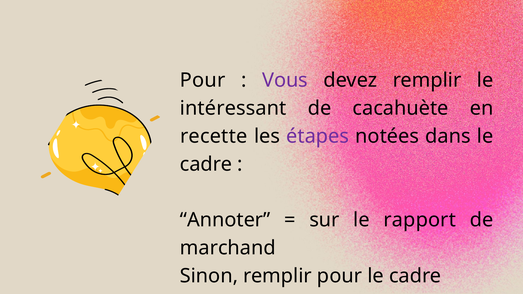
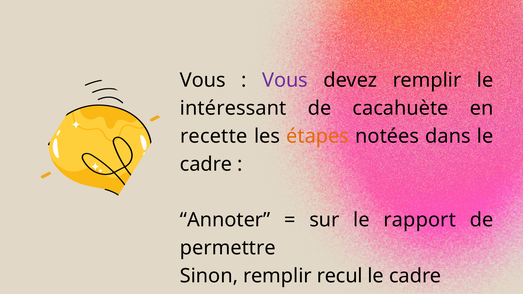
Pour: Pour -> Vous (203, 80)
étapes colour: purple -> orange (318, 136)
marchand: marchand -> permettre (228, 248)
remplir pour: pour -> recul (340, 276)
